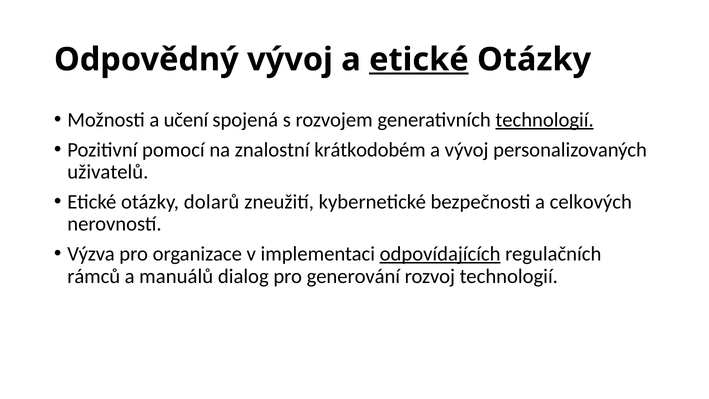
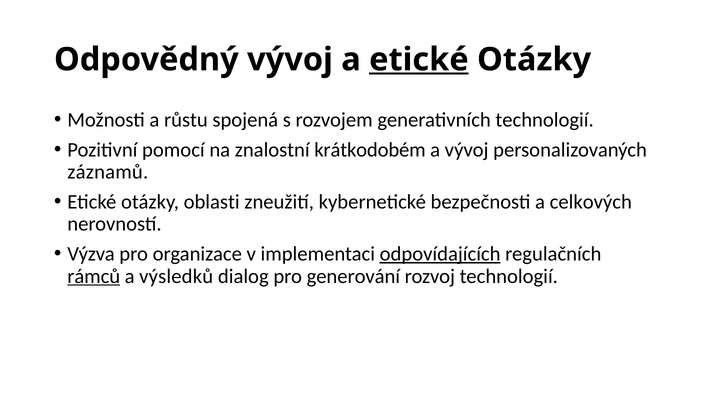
učení: učení -> růstu (186, 120)
technologií underline: present -> none (545, 120)
uživatelů: uživatelů -> záznamů (108, 172)
dolarů: dolarů -> oblasti (212, 202)
rámců underline: none -> present (94, 276)
manuálů: manuálů -> výsledků (176, 276)
